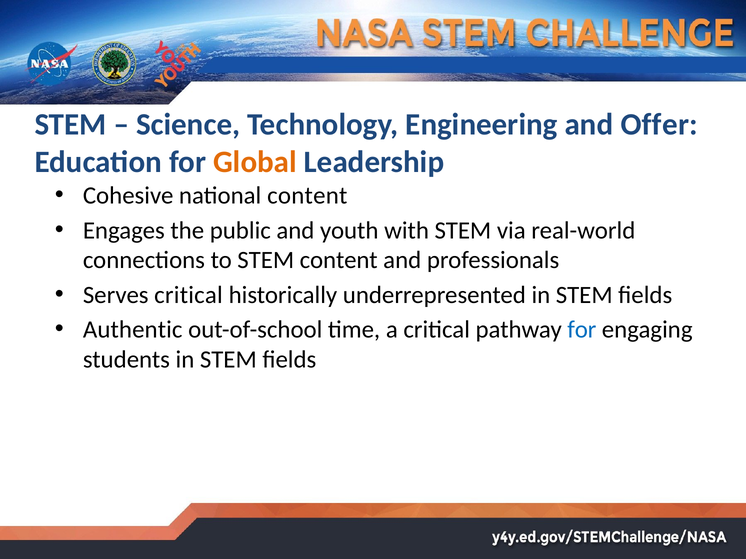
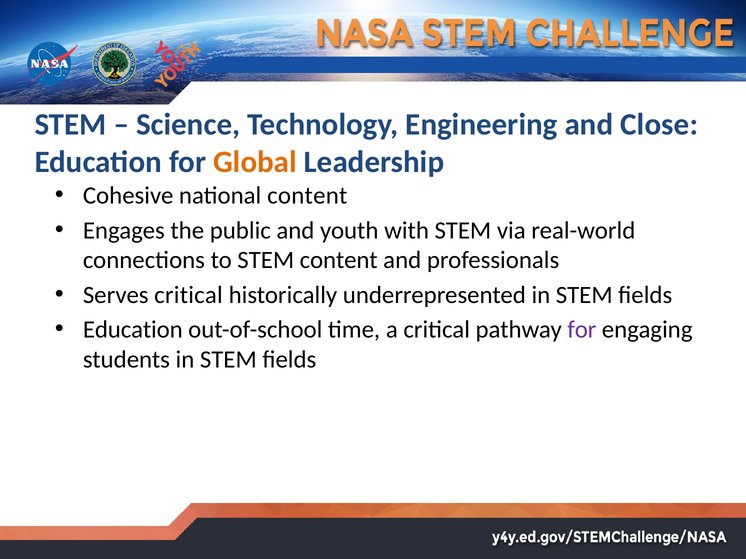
Offer: Offer -> Close (659, 125)
Authentic: Authentic -> Education (133, 330)
for colour: blue -> purple (582, 330)
